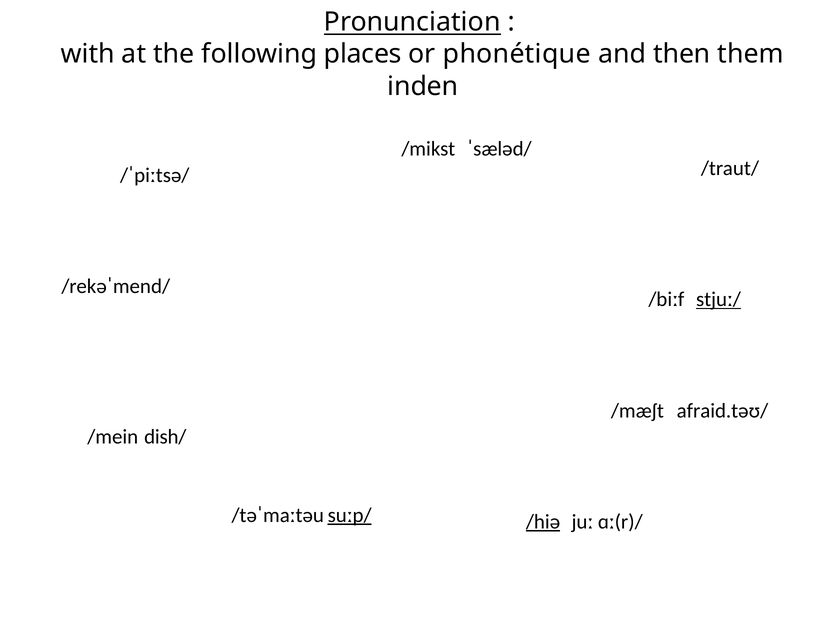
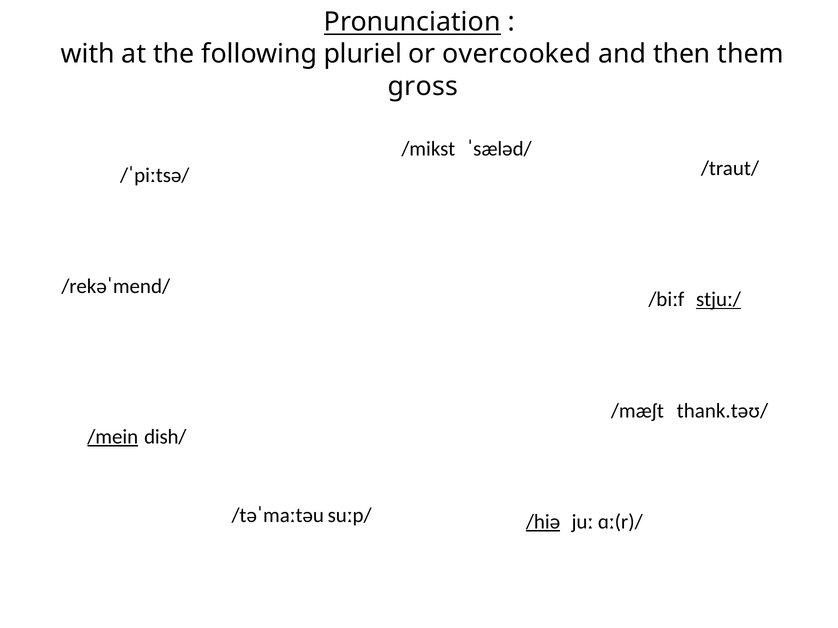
places: places -> pluriel (363, 54)
phonétique: phonétique -> overcooked (517, 54)
inden: inden -> gross (423, 86)
afraid.təʊ/: afraid.təʊ/ -> thank.təʊ/ (722, 411)
/mein underline: none -> present (113, 437)
suːp/ underline: present -> none (350, 516)
